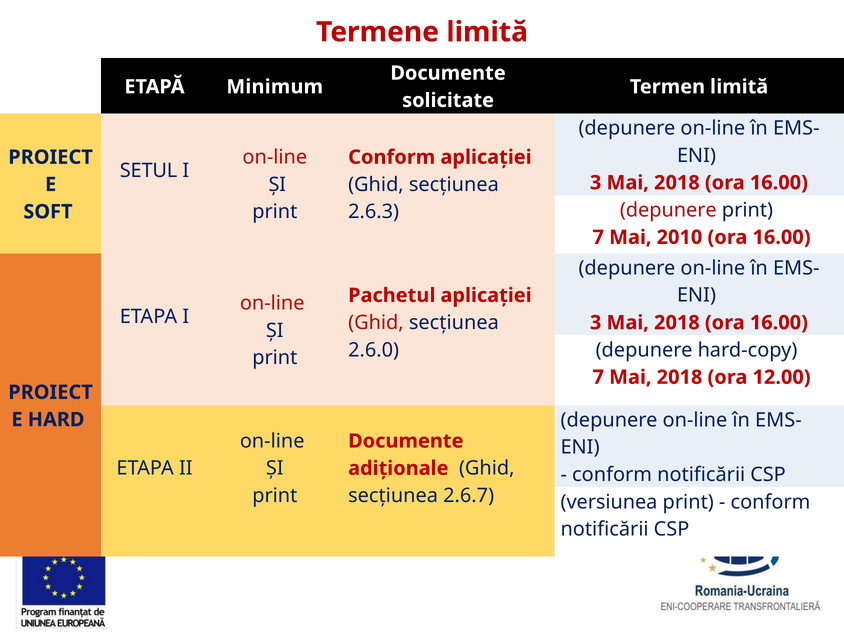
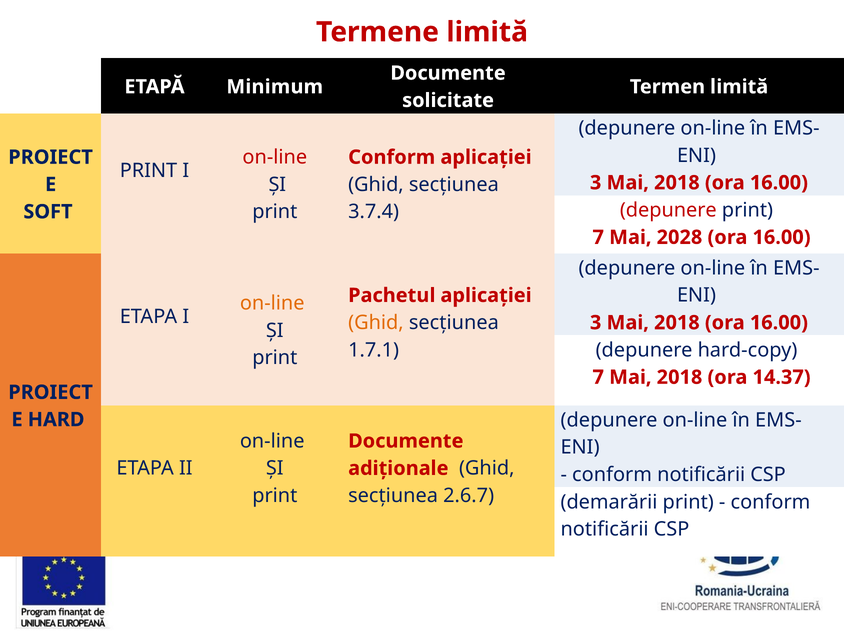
SETUL: SETUL -> PRINT (149, 171)
2.6.3: 2.6.3 -> 3.7.4 (374, 212)
2010: 2010 -> 2028 (679, 237)
on-line colour: red -> orange (272, 303)
Ghid colour: red -> orange (376, 323)
2.6.0: 2.6.0 -> 1.7.1 (374, 350)
12.00: 12.00 -> 14.37 (782, 377)
versiunea: versiunea -> demarării (609, 502)
